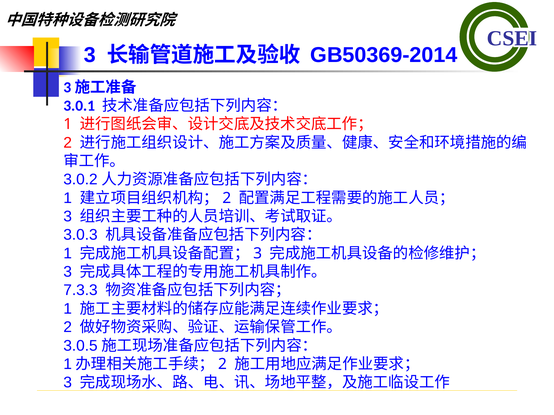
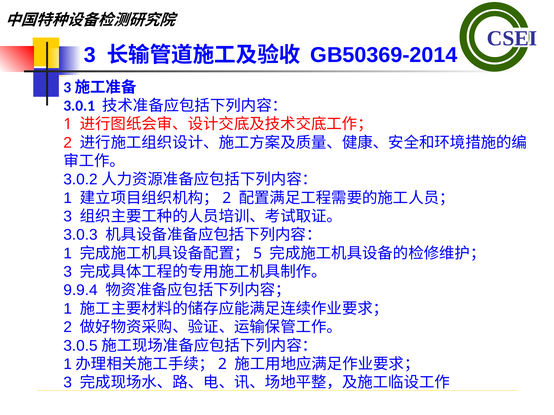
3: 3 -> 5 (258, 254)
7.3.3: 7.3.3 -> 9.9.4 (80, 291)
